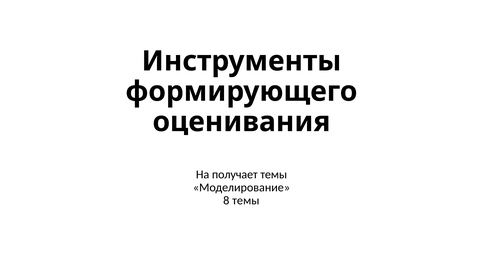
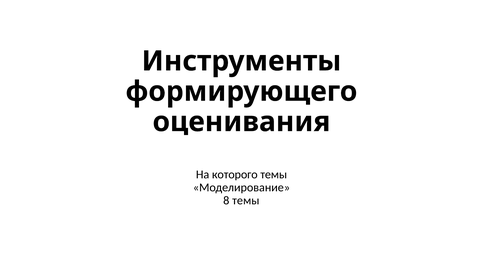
получает: получает -> которого (235, 175)
